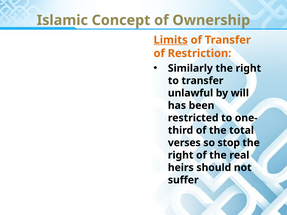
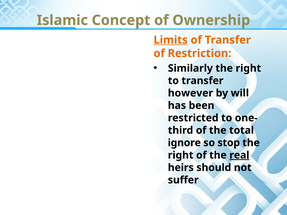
unlawful: unlawful -> however (190, 93)
verses: verses -> ignore (184, 143)
real underline: none -> present (239, 155)
